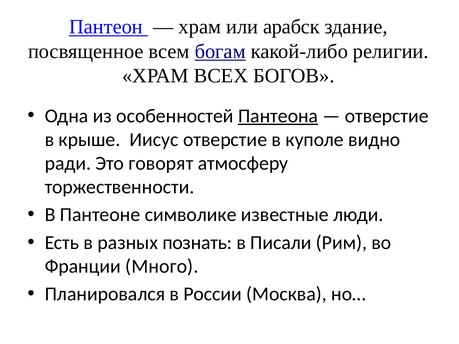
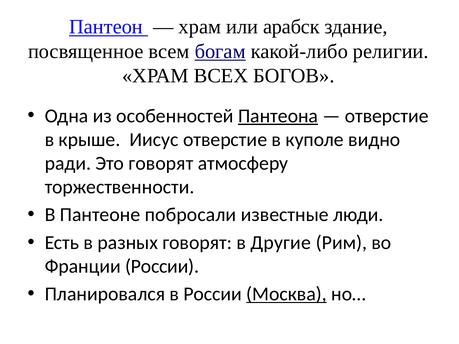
символике: символике -> побросали (191, 215)
разных познать: познать -> говорят (197, 243)
Писали: Писали -> Другие (281, 243)
Франции Много: Много -> России (162, 266)
Москва underline: none -> present (287, 294)
